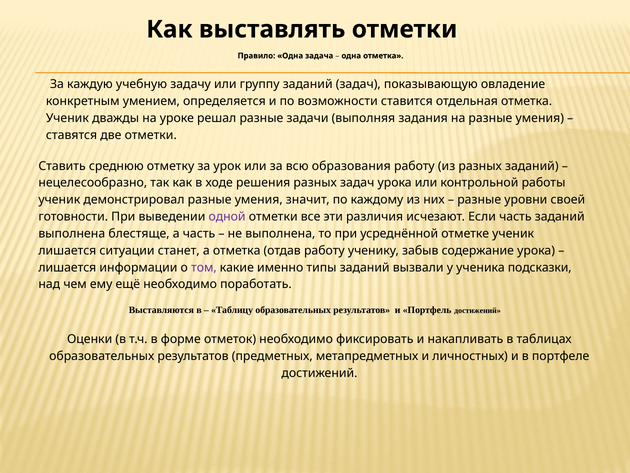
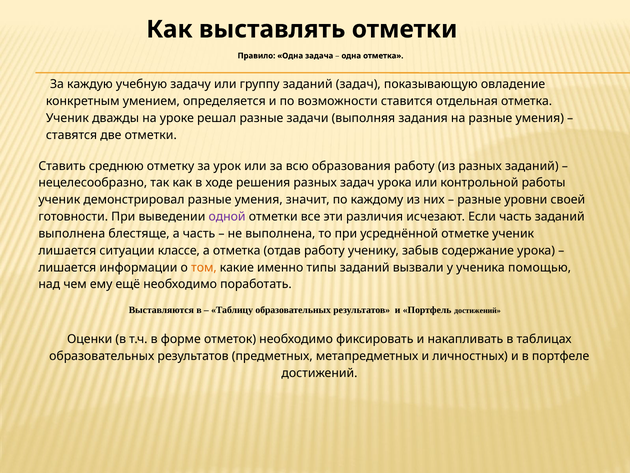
станет: станет -> классе (179, 250)
том colour: purple -> orange (204, 267)
подсказки: подсказки -> помощью (540, 267)
